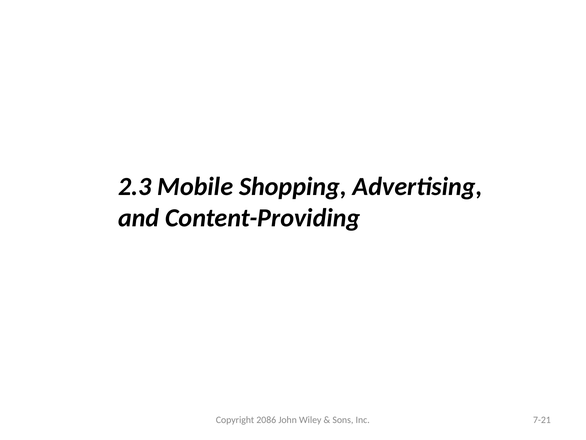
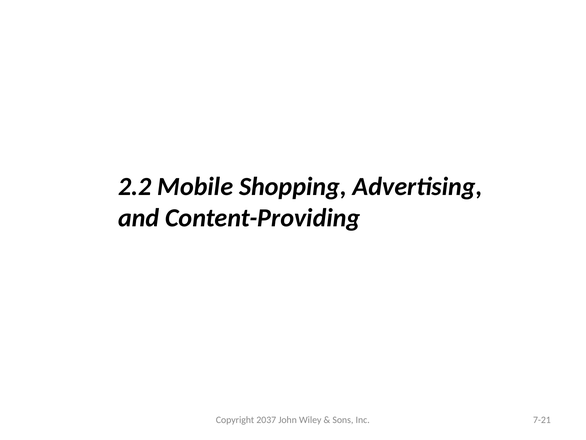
2.3: 2.3 -> 2.2 (135, 186)
2086: 2086 -> 2037 (266, 420)
